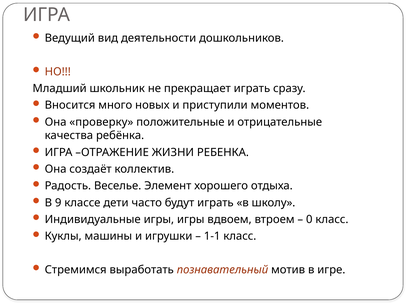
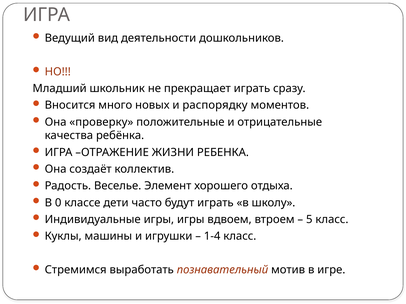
приступили: приступили -> распорядку (215, 105)
9: 9 -> 0 (58, 203)
0: 0 -> 5 (309, 220)
1-1: 1-1 -> 1-4 (212, 237)
